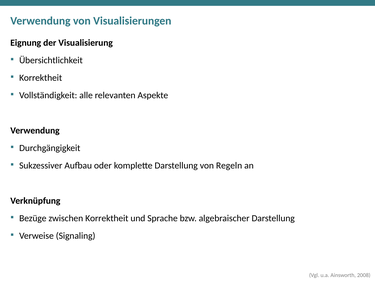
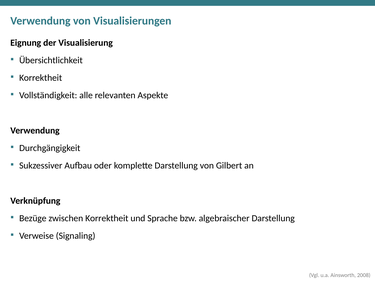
Regeln: Regeln -> Gilbert (229, 166)
